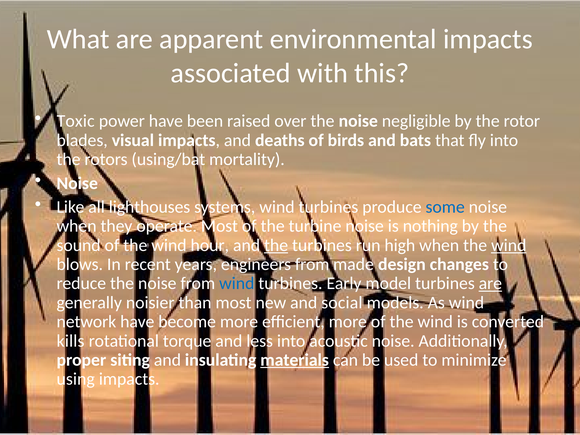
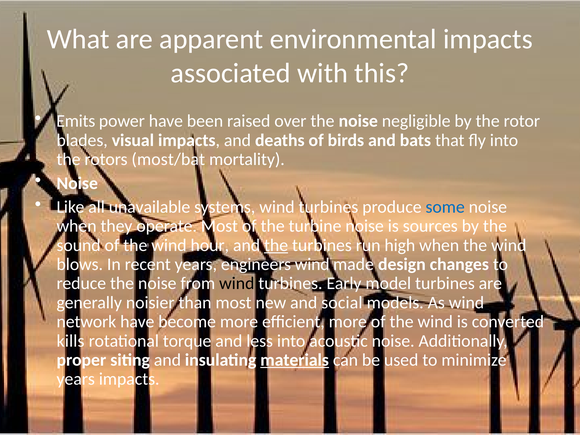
Toxic: Toxic -> Emits (76, 121)
using/bat: using/bat -> most/bat (168, 159)
lighthouses: lighthouses -> unavailable (150, 207)
nothing: nothing -> sources (430, 226)
wind underline: present -> none (509, 245)
engineers from: from -> wind (312, 264)
wind colour: blue -> black (237, 283)
are underline: present -> none (490, 283)
using: using -> years (76, 379)
